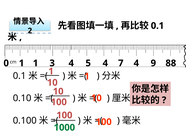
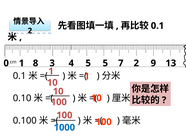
0 1: 1 -> 8 (36, 63)
3 4: 4 -> 5 (105, 63)
7 4: 4 -> 2 (136, 63)
88: 88 -> 13 (171, 63)
1000 colour: green -> blue (64, 127)
